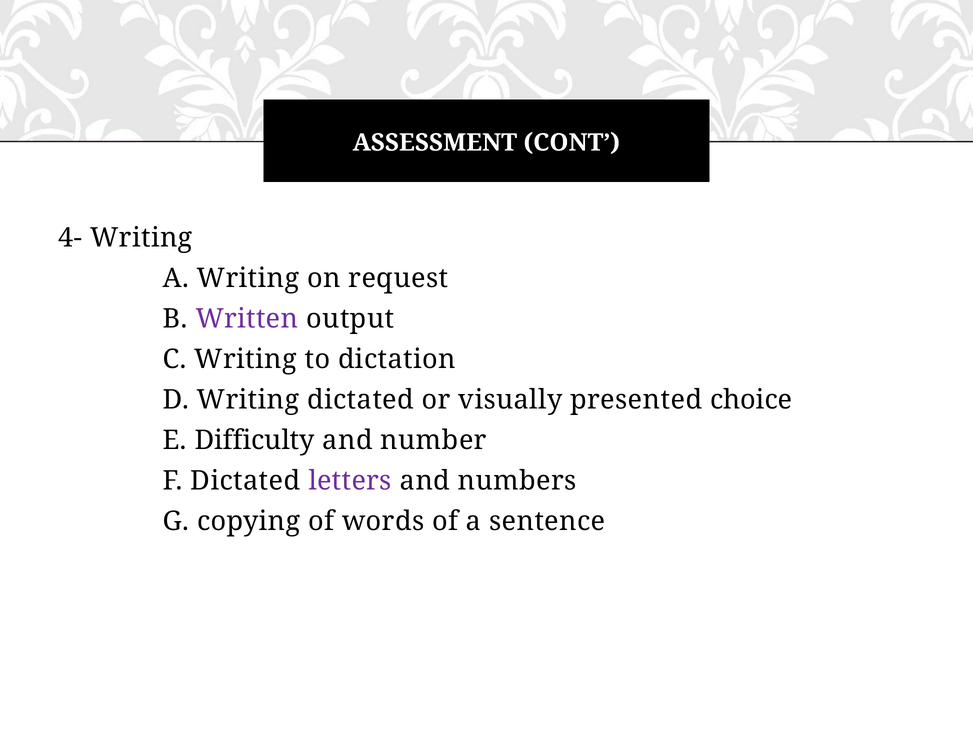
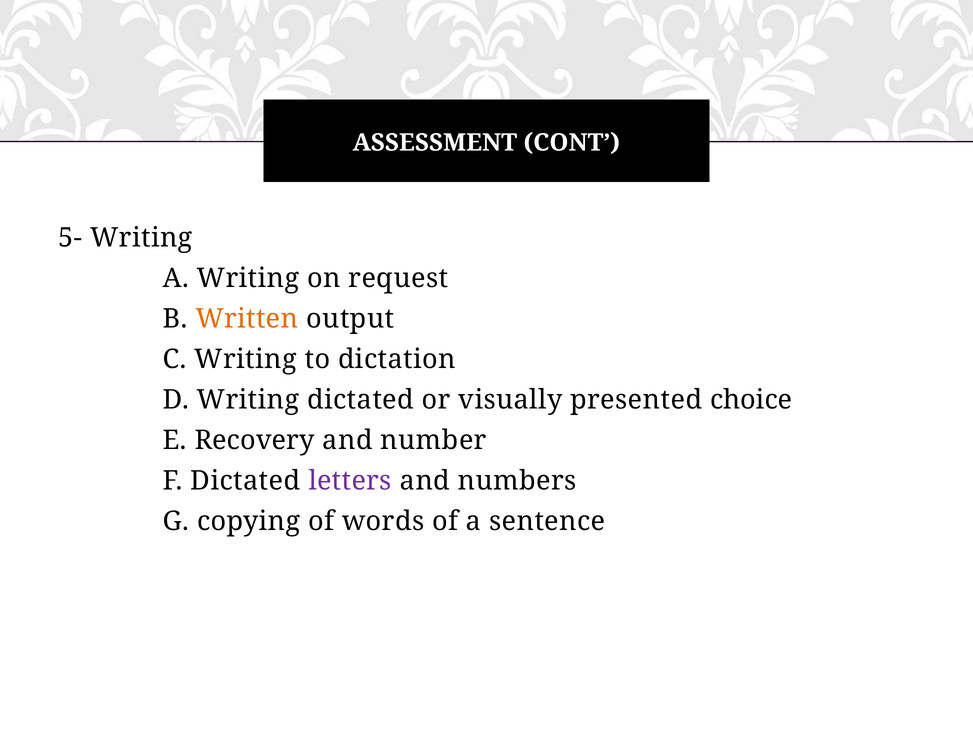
4-: 4- -> 5- (70, 238)
Written colour: purple -> orange (247, 319)
Difficulty: Difficulty -> Recovery (255, 441)
